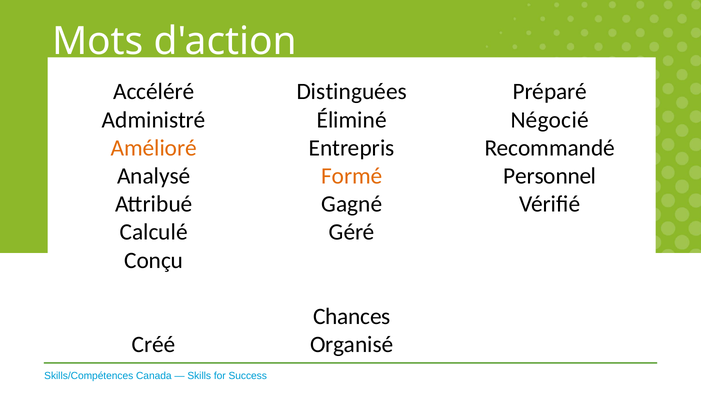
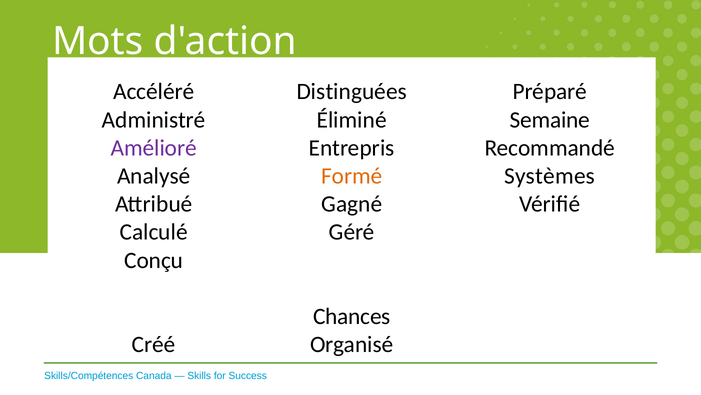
Négocié: Négocié -> Semaine (550, 120)
Amélioré colour: orange -> purple (154, 148)
Personnel: Personnel -> Systèmes (550, 176)
